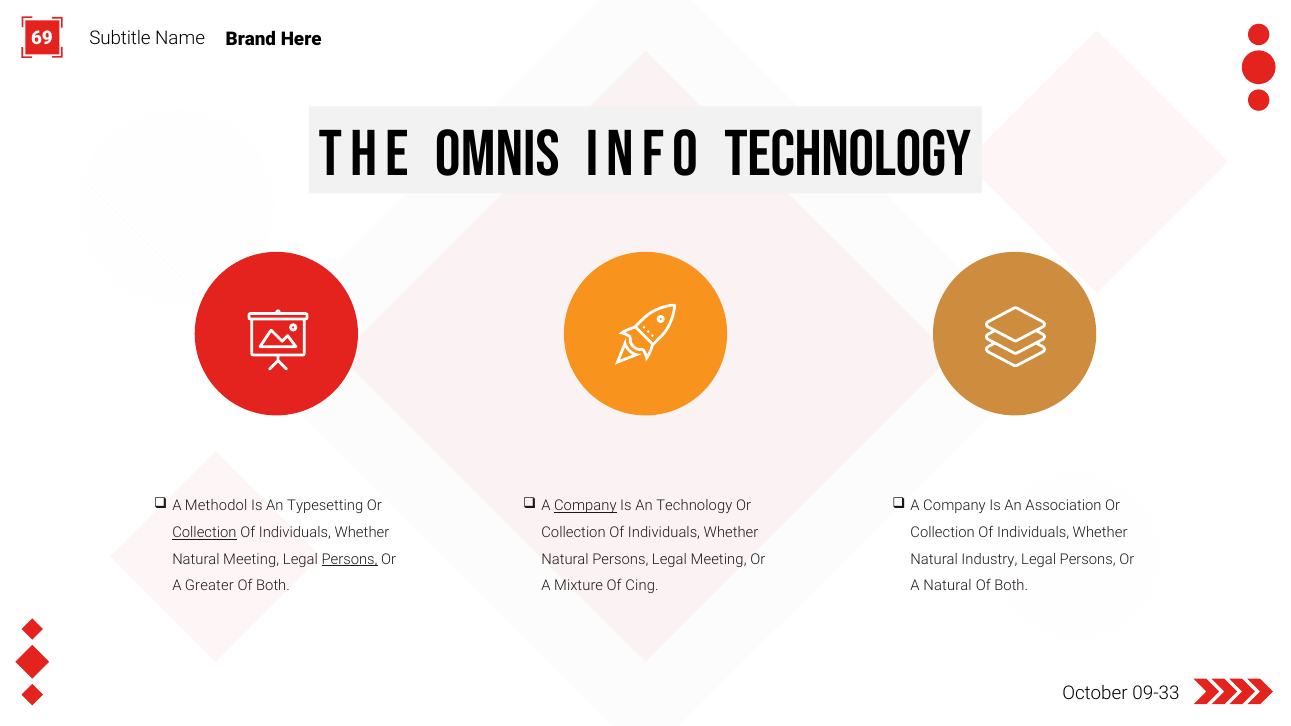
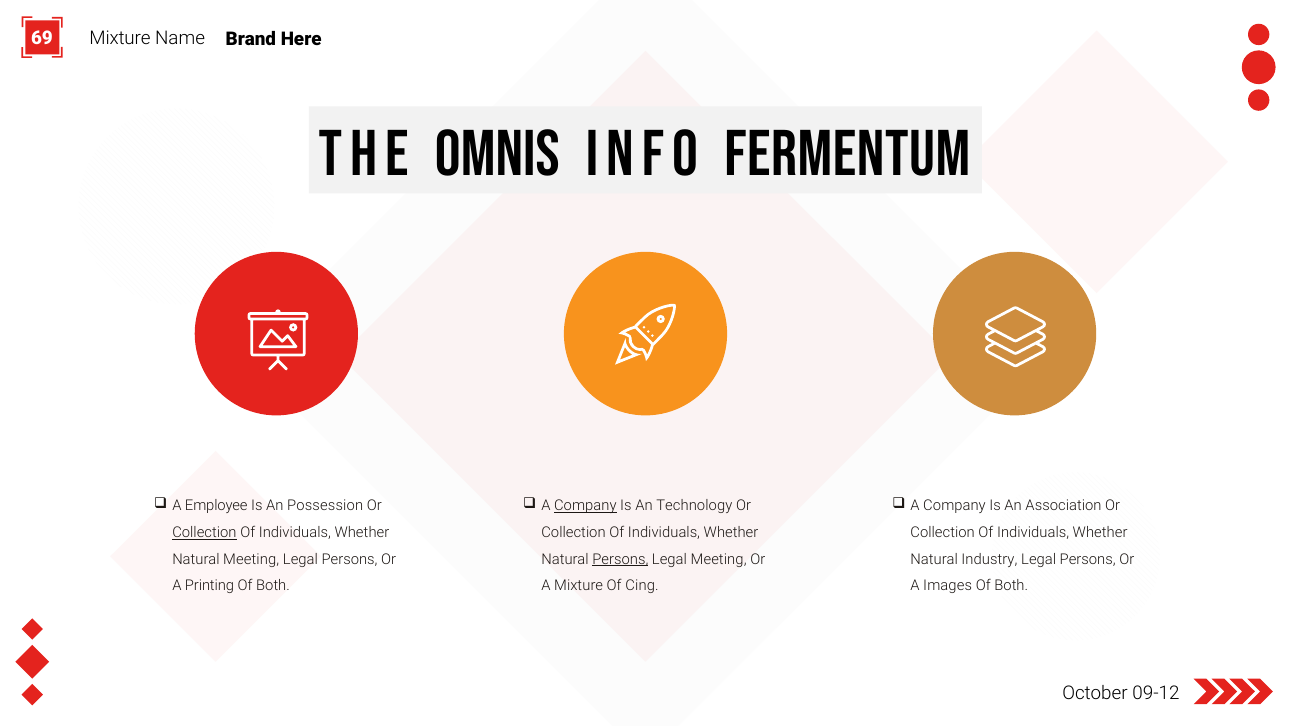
Subtitle: Subtitle -> Mixture (120, 39)
info technology: technology -> fermentum (847, 154)
Methodol: Methodol -> Employee (216, 506)
Typesetting: Typesetting -> Possession (325, 506)
Persons underline: present -> none (350, 559)
Persons underline: none -> present (620, 559)
Greater: Greater -> Printing (210, 586)
A Natural: Natural -> Images (948, 586)
09-33: 09-33 -> 09-12 (1156, 693)
